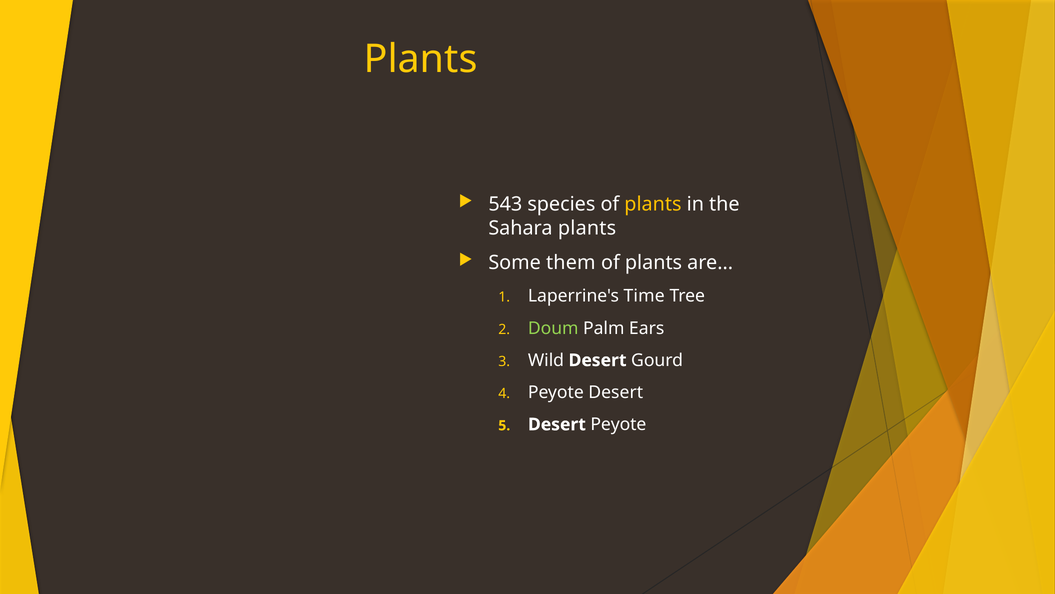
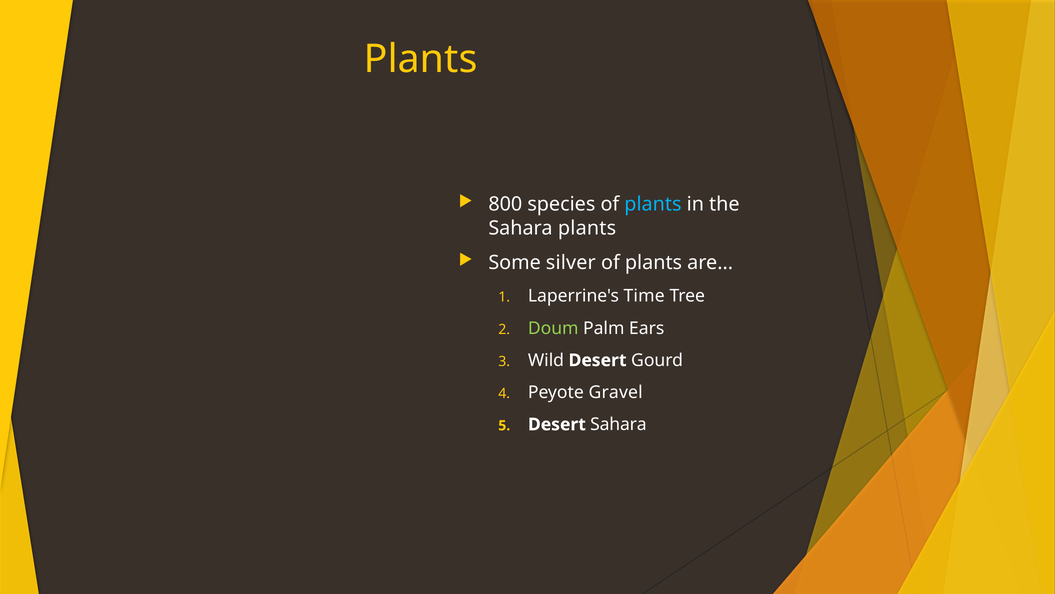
543: 543 -> 800 (505, 204)
plants colour: yellow -> light blue (653, 204)
them: them -> silver (571, 263)
Peyote Desert: Desert -> Gravel (616, 392)
Desert Peyote: Peyote -> Sahara (618, 424)
